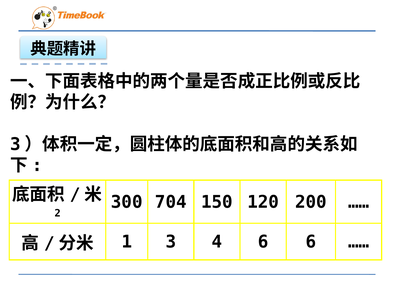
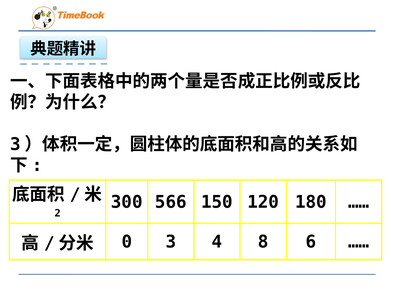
704: 704 -> 566 (171, 202)
200: 200 -> 180 (311, 202)
1: 1 -> 0 (127, 241)
4 6: 6 -> 8 (263, 241)
